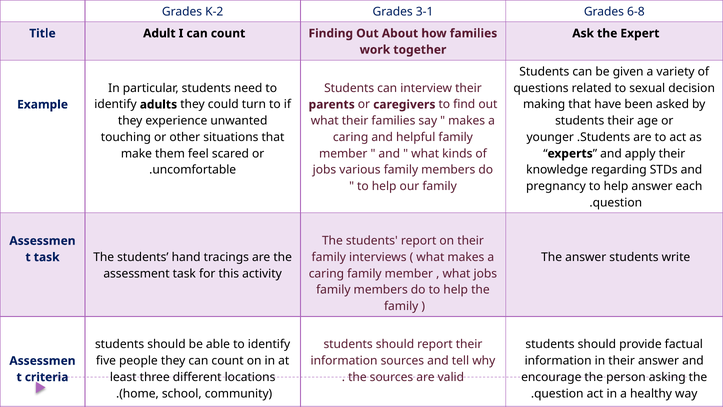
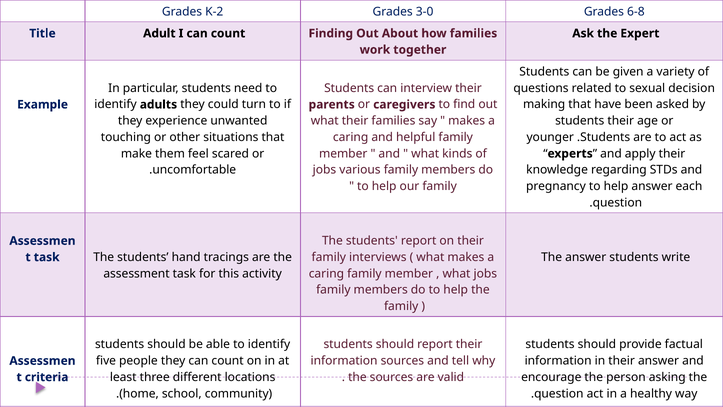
3-1: 3-1 -> 3-0 (425, 12)
